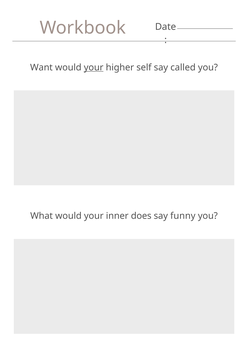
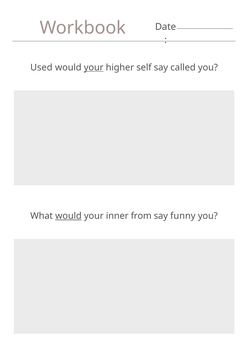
Want: Want -> Used (41, 67)
would underline: none -> present (68, 216)
does: does -> from (141, 216)
